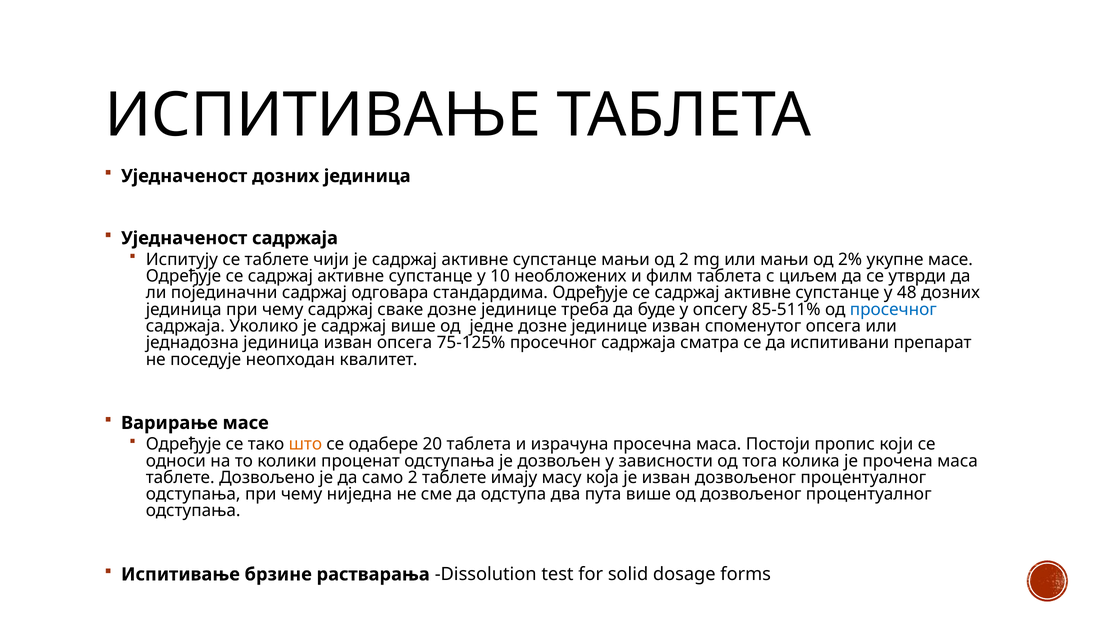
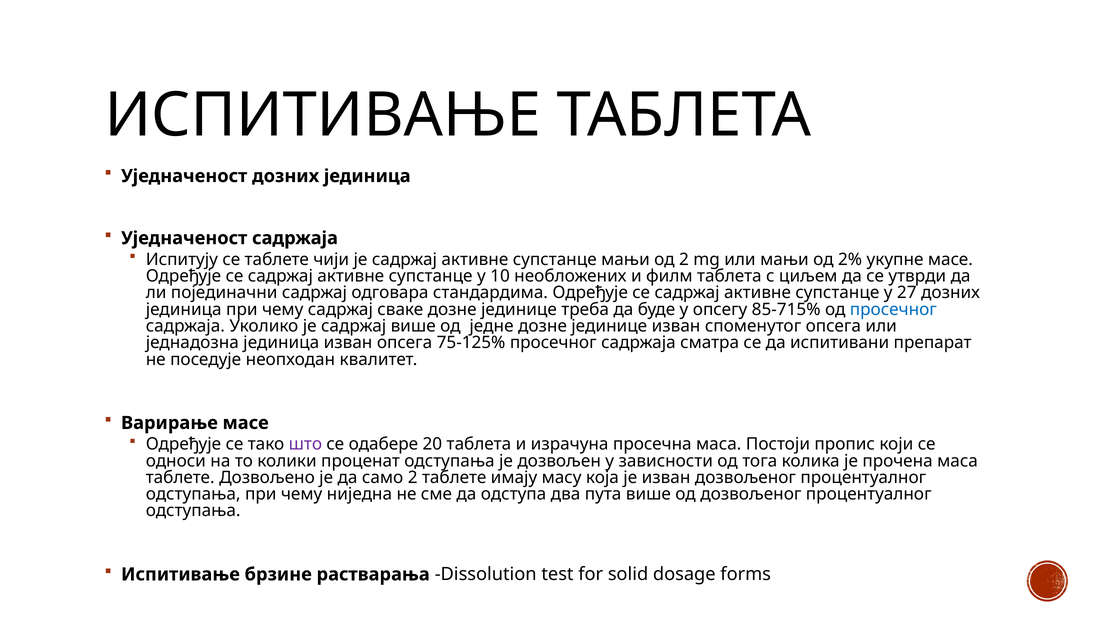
48: 48 -> 27 (907, 293)
85-511%: 85-511% -> 85-715% (786, 310)
што colour: orange -> purple (305, 445)
